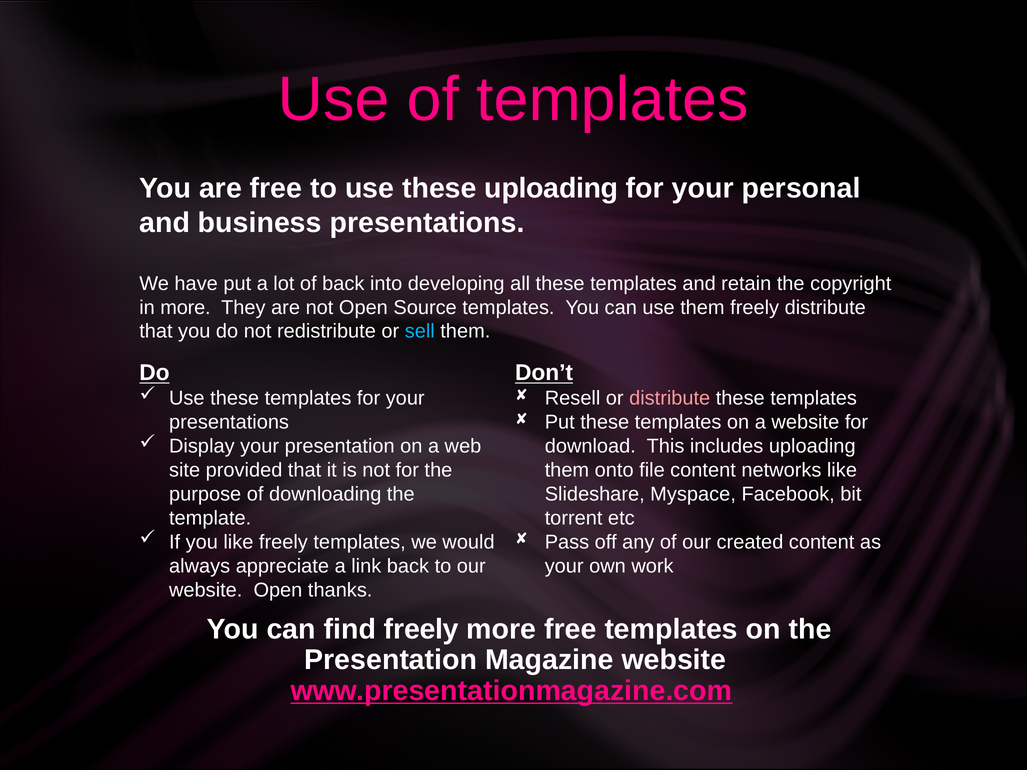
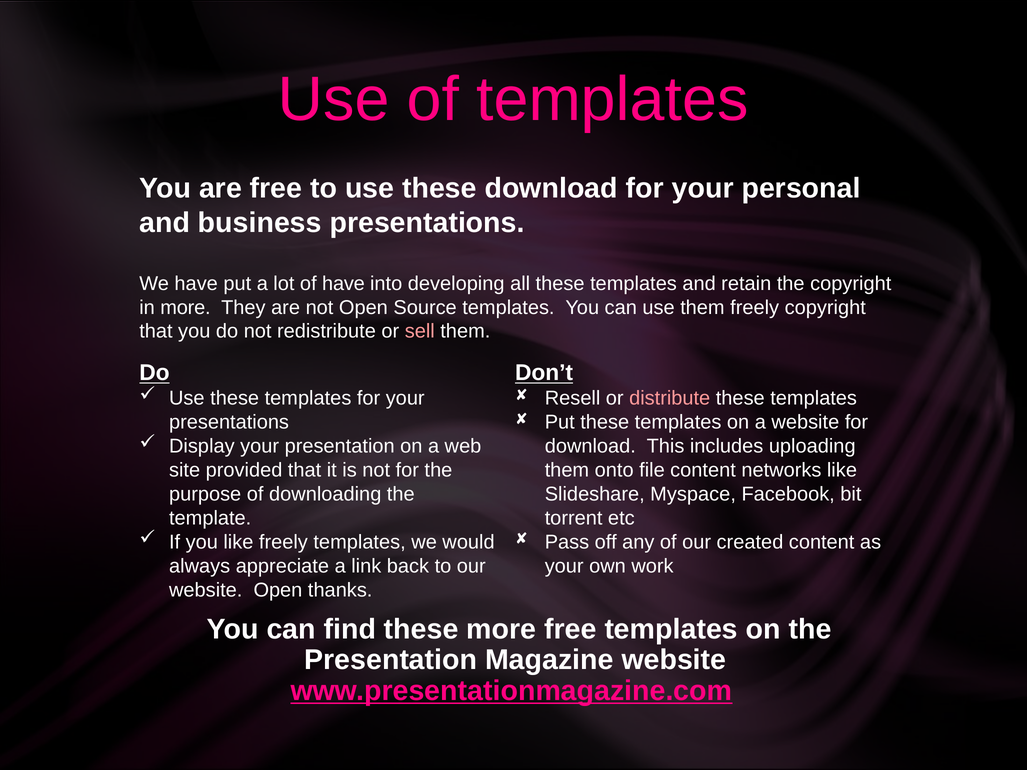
these uploading: uploading -> download (551, 189)
of back: back -> have (343, 284)
freely distribute: distribute -> copyright (825, 308)
sell colour: light blue -> pink (420, 332)
find freely: freely -> these (421, 629)
